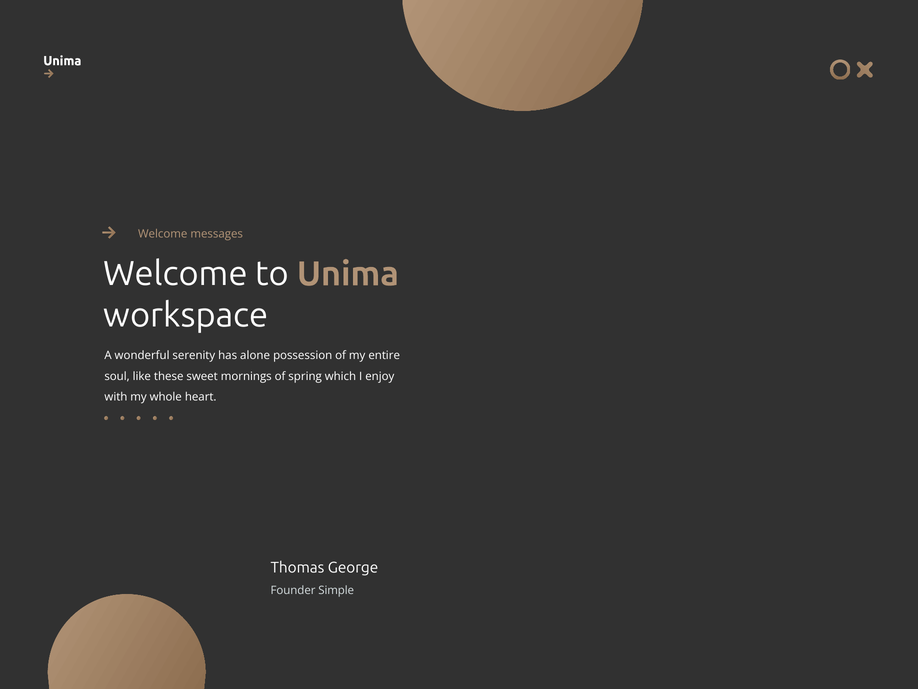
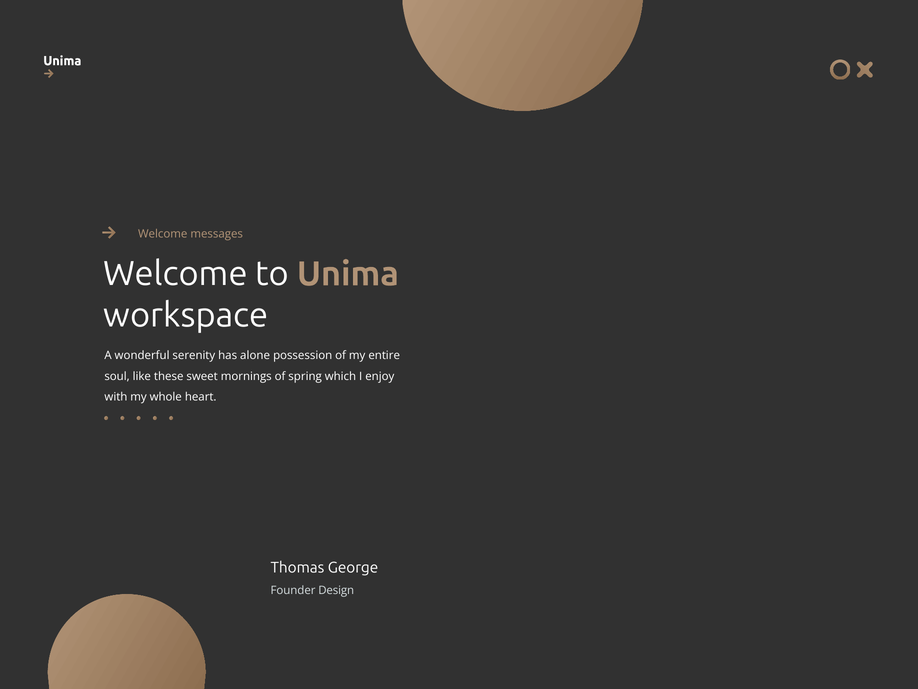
Simple: Simple -> Design (336, 590)
